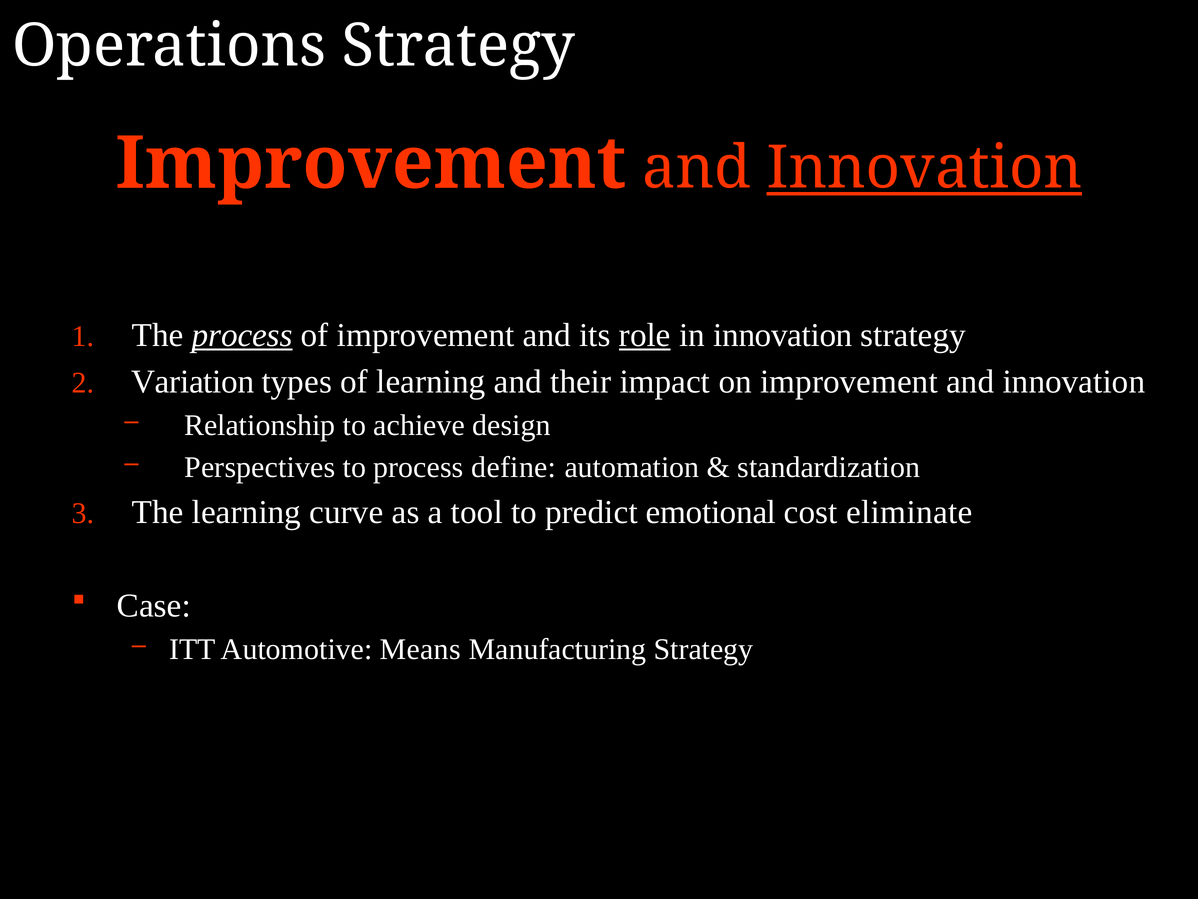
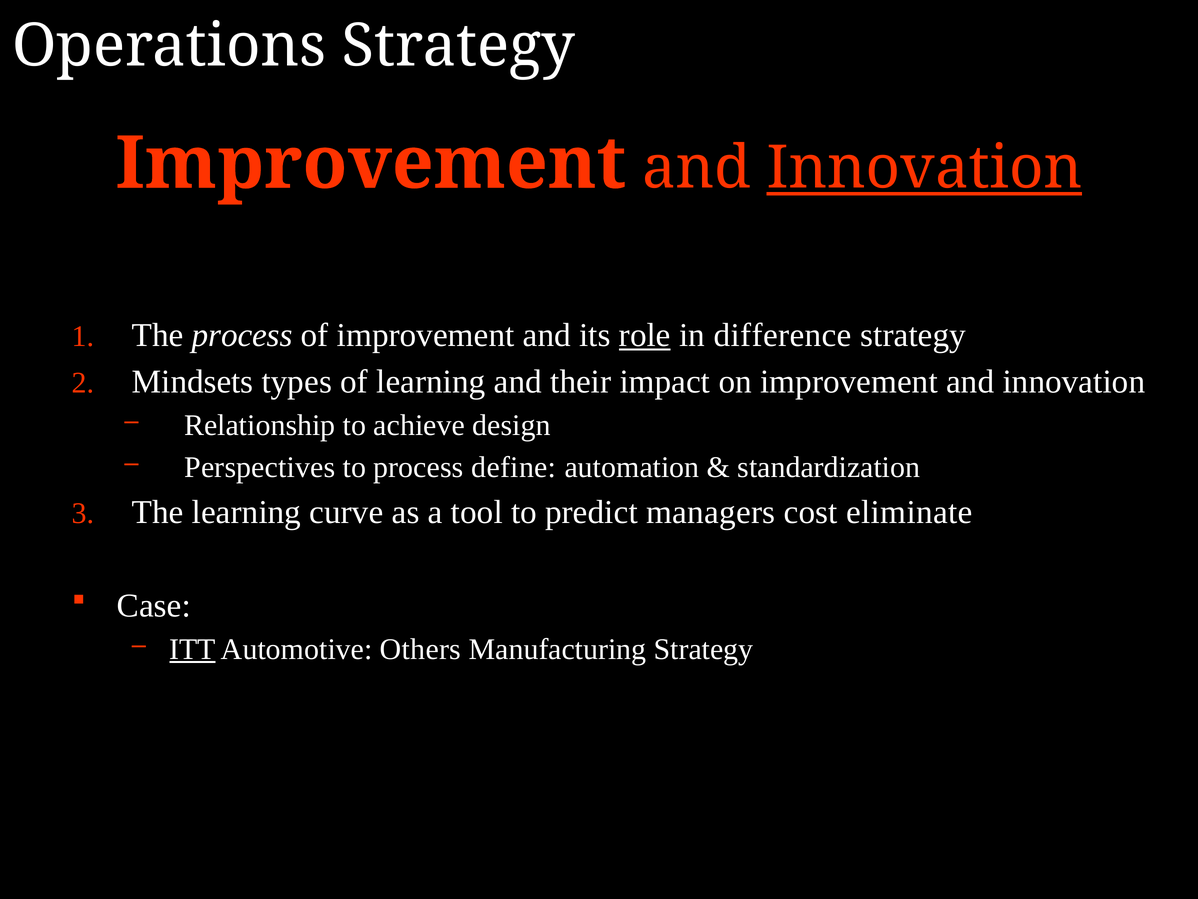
process underline: present -> none (242, 335)
in innovation: innovation -> difference (783, 335)
Variation: Variation -> Mindsets (193, 382)
emotional: emotional -> managers (711, 512)
ITT underline: none -> present (193, 649)
Means: Means -> Others (420, 649)
